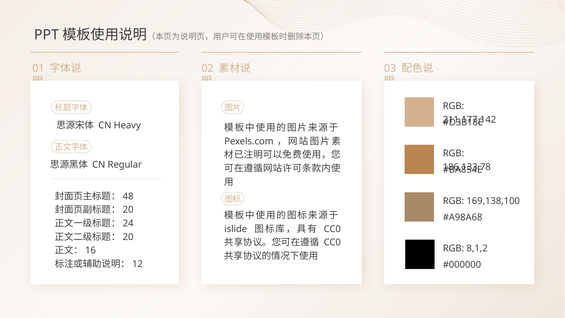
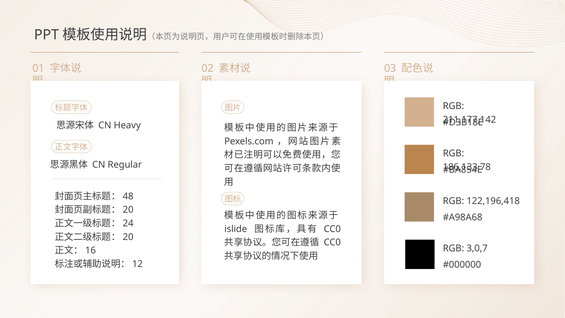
169,138,100: 169,138,100 -> 122,196,418 (493, 201)
8,1,2: 8,1,2 -> 3,0,7 (477, 248)
